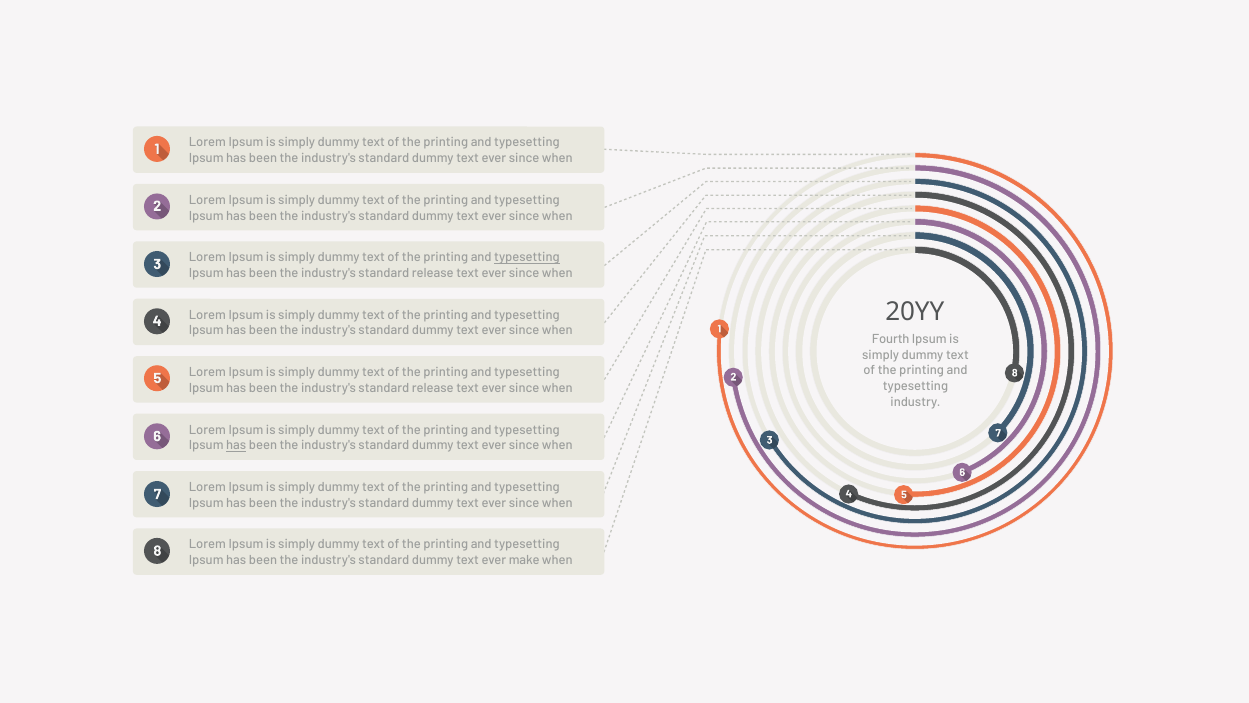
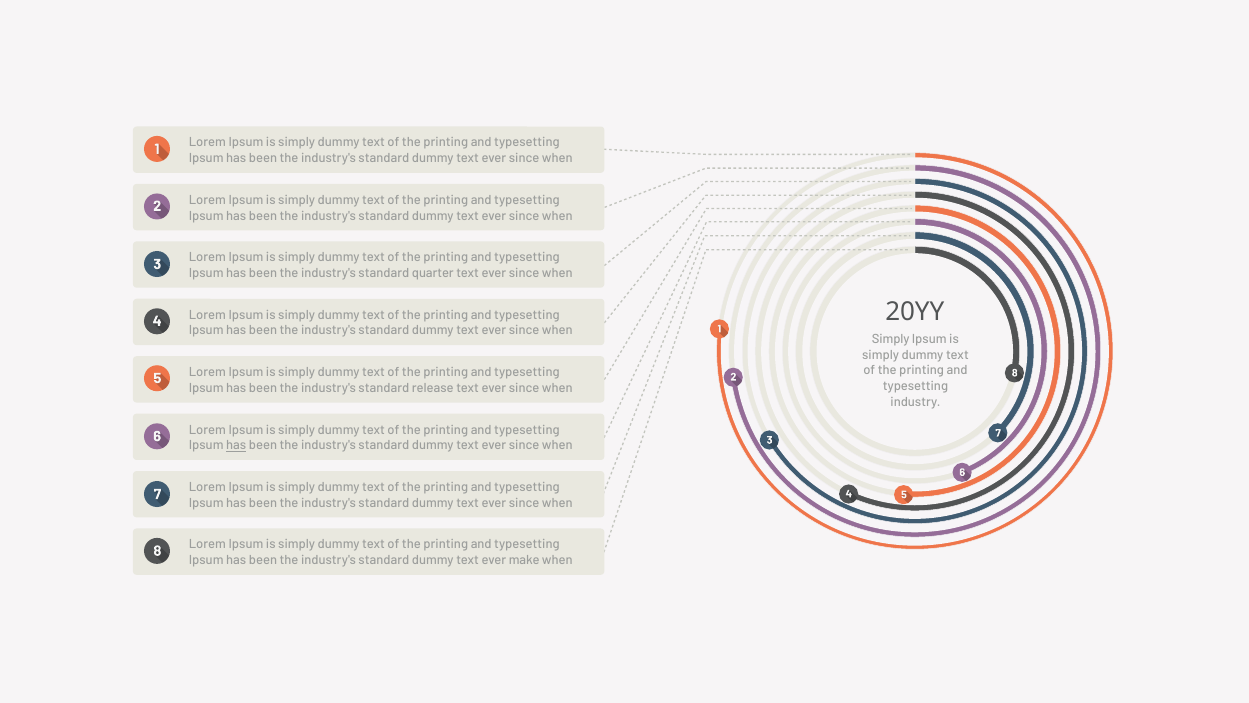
typesetting underline: present -> none (527, 257)
release: release -> quarter (433, 273)
Fourth: Fourth -> Simply (891, 339)
